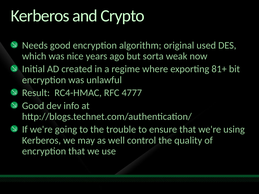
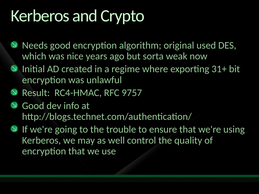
81+: 81+ -> 31+ (219, 69)
4777: 4777 -> 9757 (132, 93)
